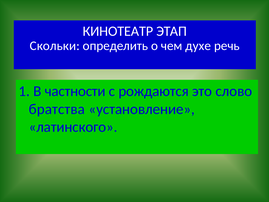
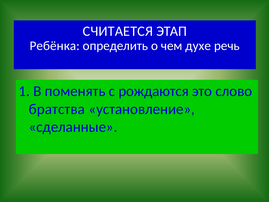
КИНОТЕАТР: КИНОТЕАТР -> СЧИТАЕТСЯ (118, 31)
Скольки: Скольки -> Ребёнка (55, 46)
частности: частности -> поменять (75, 91)
латинского: латинского -> сделанные (73, 127)
